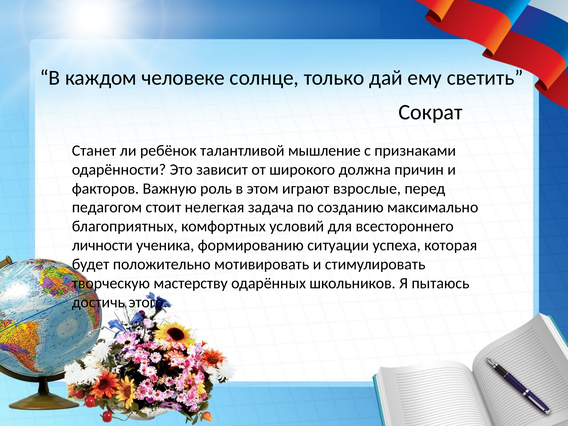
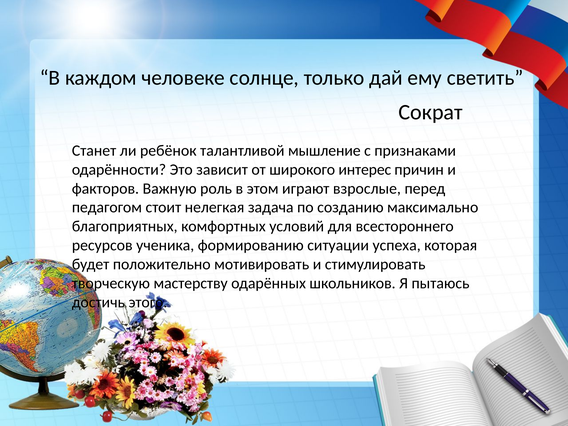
должна: должна -> интерес (365, 170)
личности: личности -> ресурсов (102, 245)
